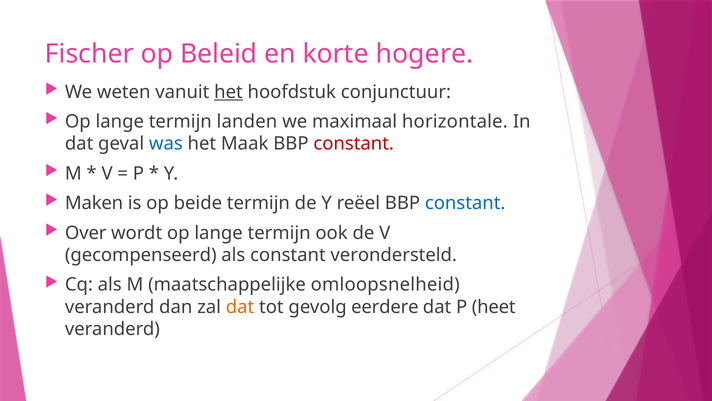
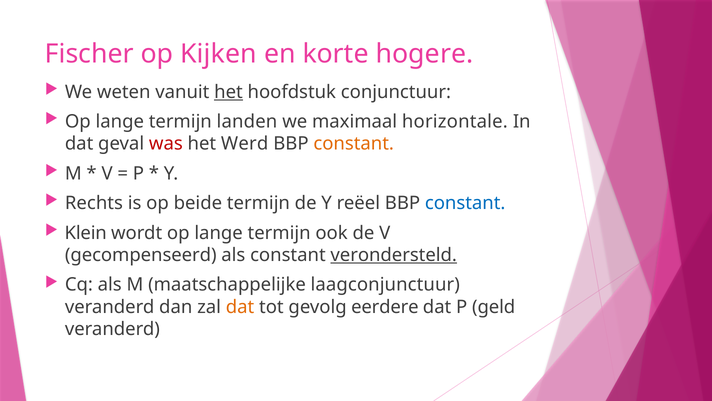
Beleid: Beleid -> Kijken (219, 54)
was colour: blue -> red (166, 144)
Maak: Maak -> Werd (245, 144)
constant colour: red -> orange (354, 144)
Maken: Maken -> Rechts (94, 203)
Over: Over -> Klein (86, 233)
verondersteld underline: none -> present (394, 255)
omloopsnelheid: omloopsnelheid -> laagconjunctuur (385, 284)
heet: heet -> geld (494, 307)
